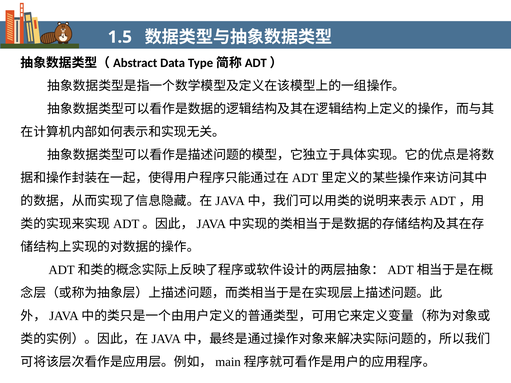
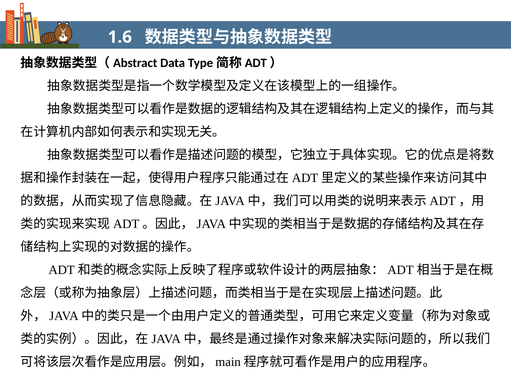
1.5: 1.5 -> 1.6 (120, 37)
